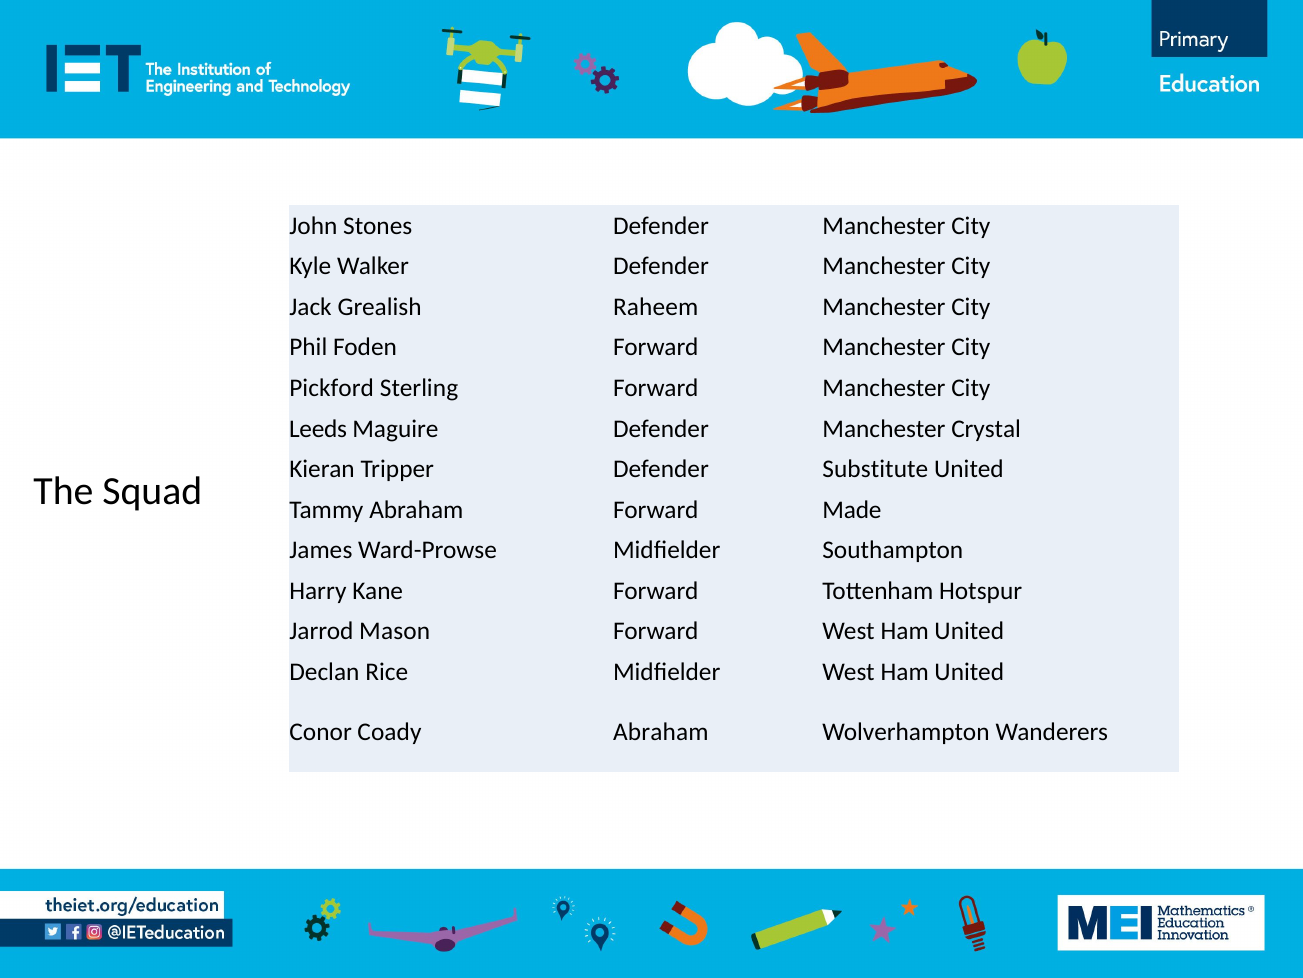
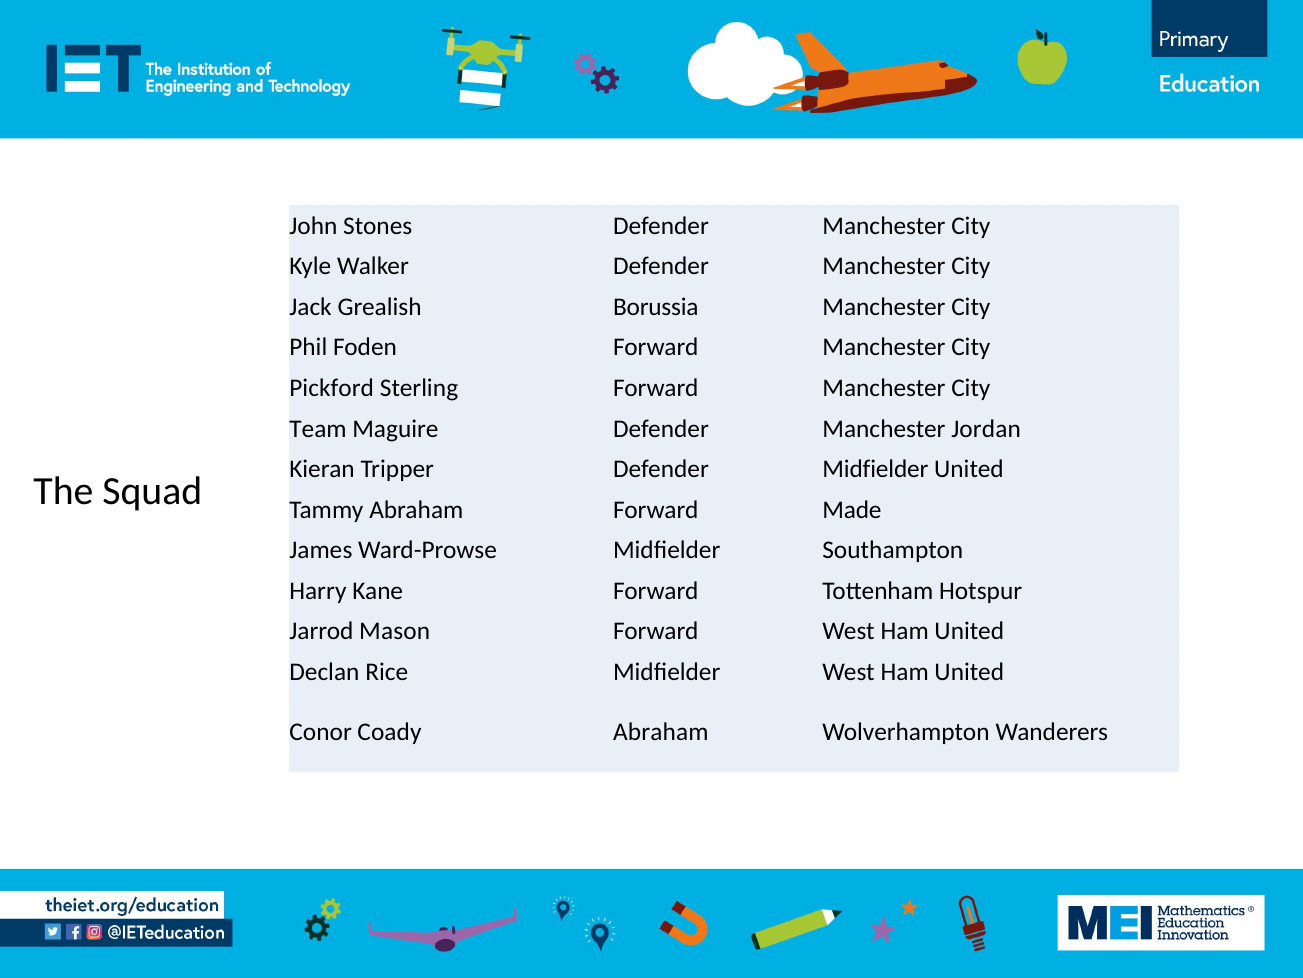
Raheem: Raheem -> Borussia (656, 307)
Leeds: Leeds -> Team (318, 428)
Crystal: Crystal -> Jordan (986, 428)
Defender Substitute: Substitute -> Midfielder (875, 469)
